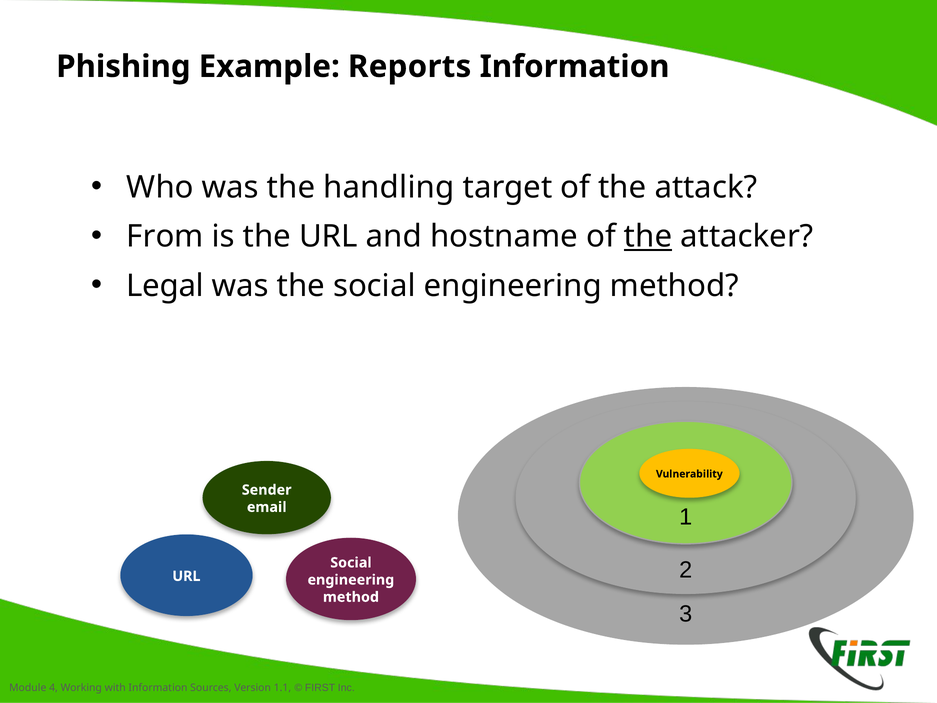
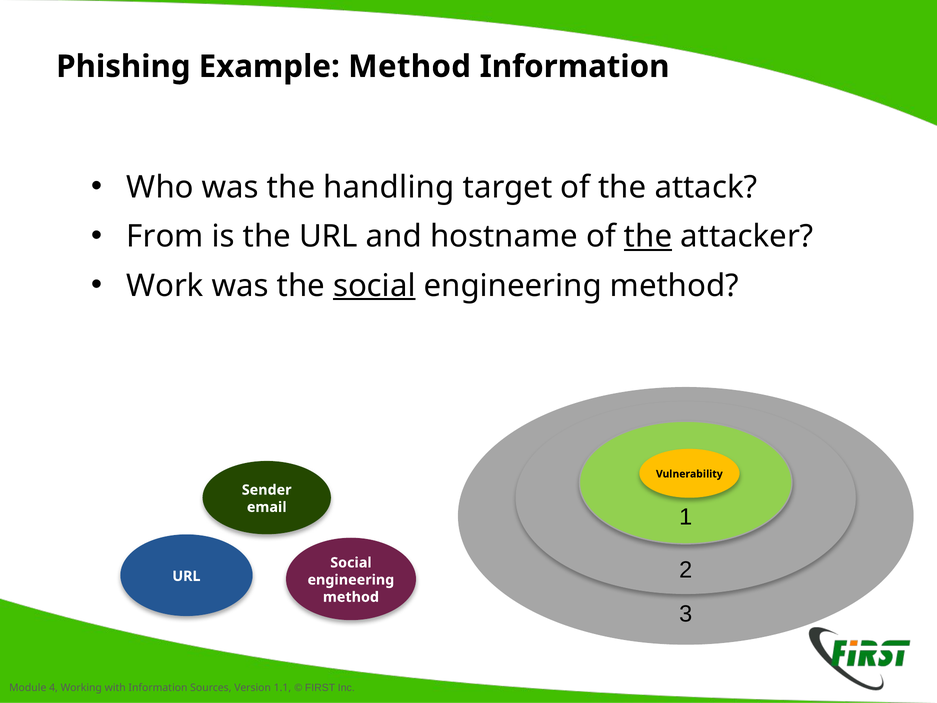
Example Reports: Reports -> Method (410, 67)
Legal: Legal -> Work (165, 286)
social underline: none -> present (374, 286)
